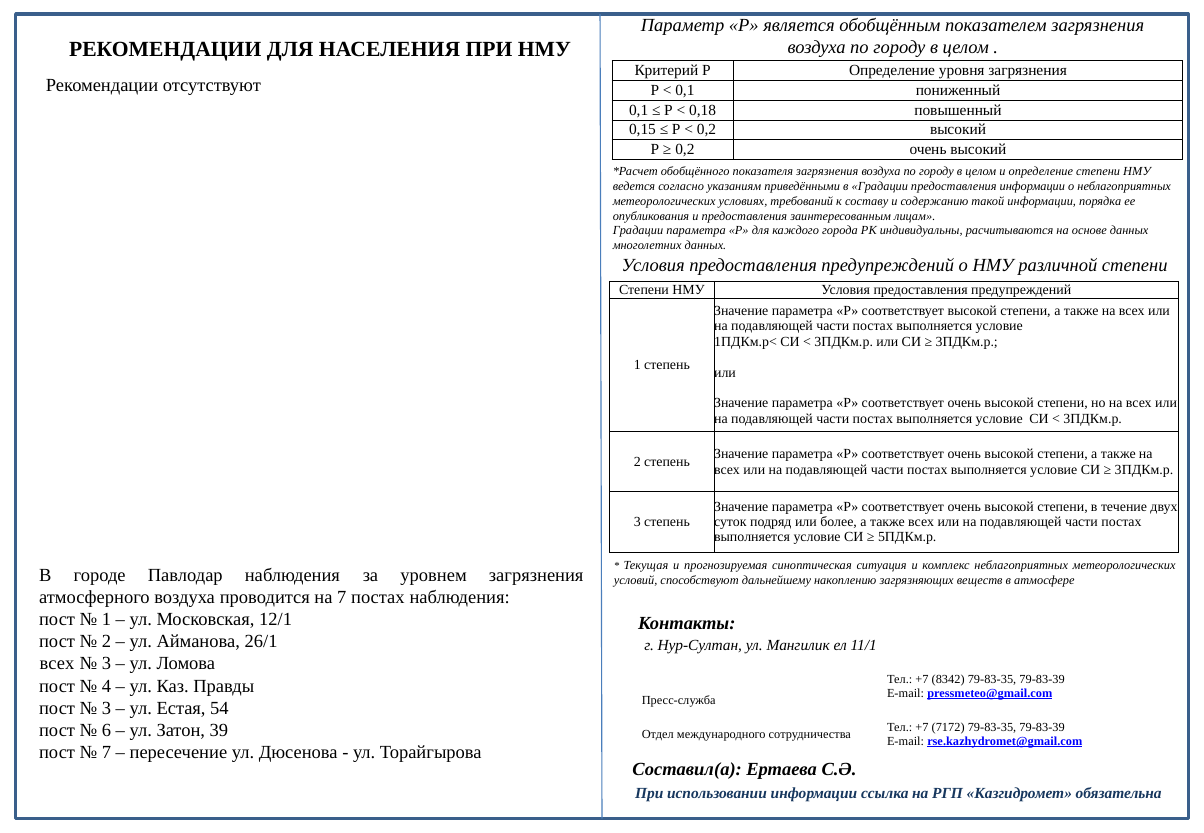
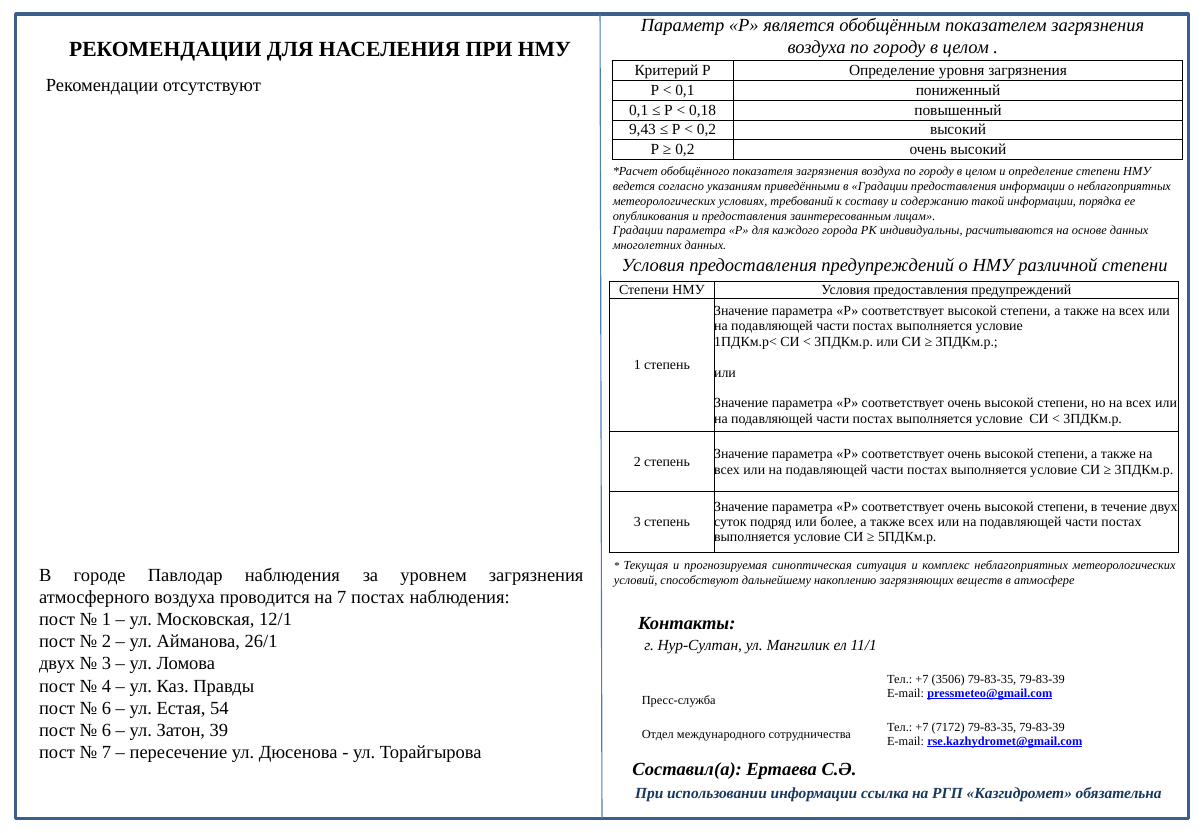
0,15: 0,15 -> 9,43 (642, 130)
всех: всех -> двух (57, 664)
8342: 8342 -> 3506 (948, 680)
3: 3 -> 6 (106, 709)
